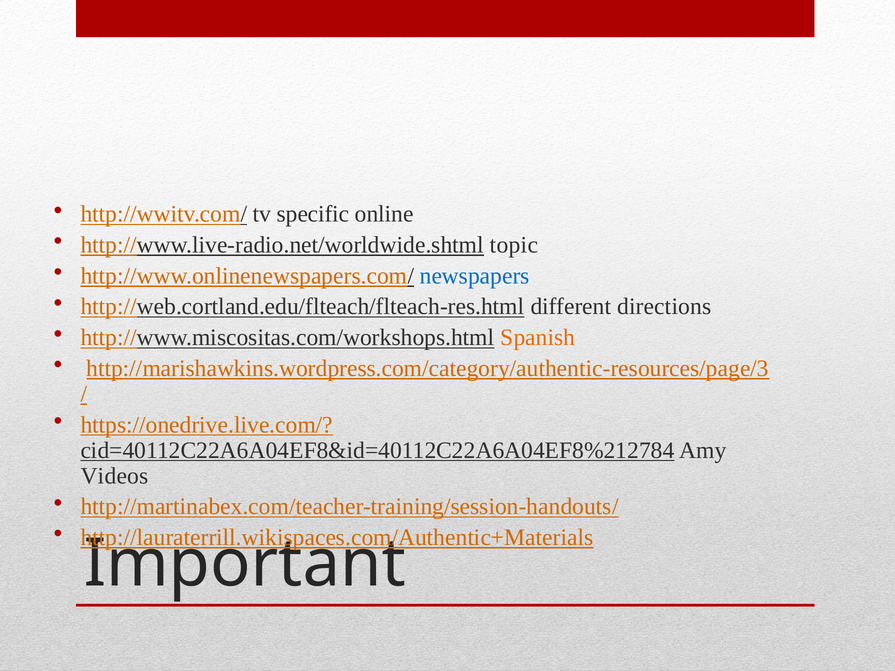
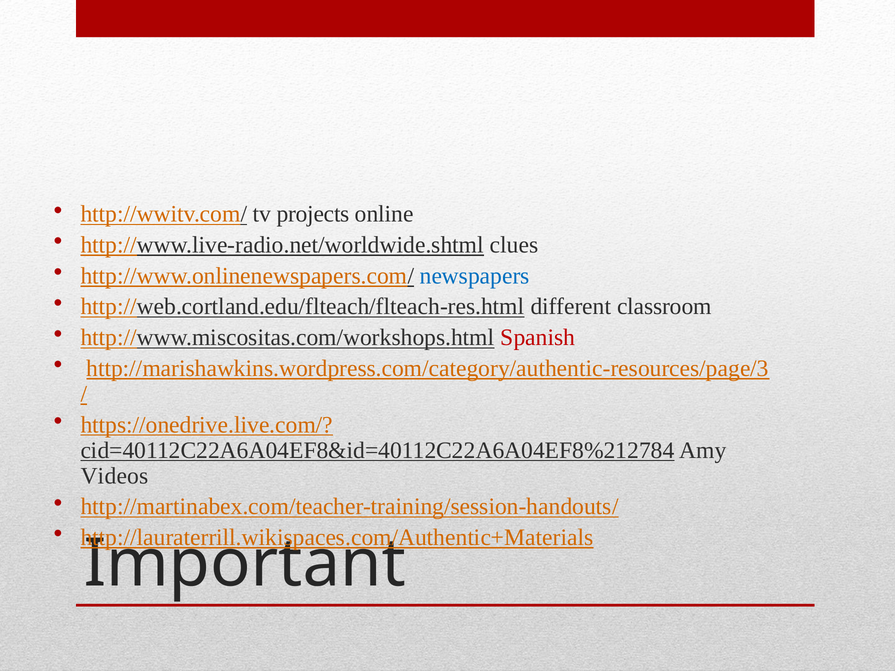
specific: specific -> projects (313, 214)
topic: topic -> clues (514, 245)
directions: directions -> classroom (664, 307)
Spanish colour: orange -> red (538, 338)
